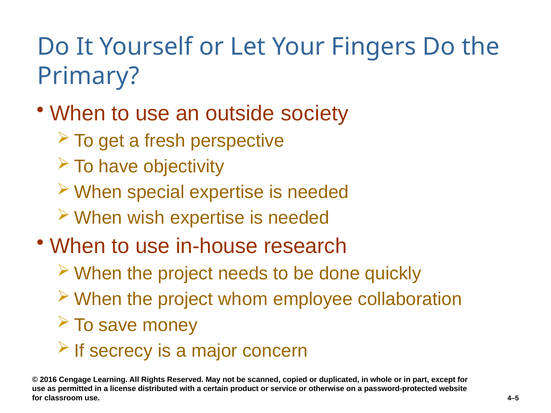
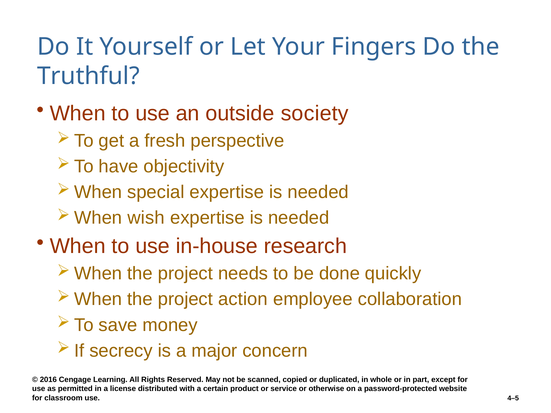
Primary: Primary -> Truthful (88, 76)
whom: whom -> action (243, 299)
